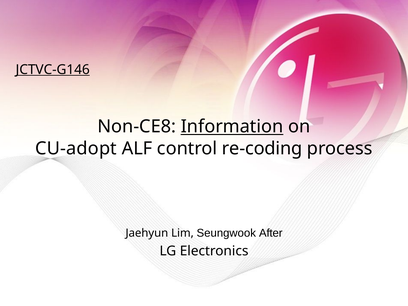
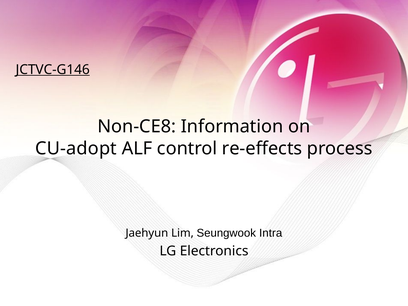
Information underline: present -> none (232, 127)
re-coding: re-coding -> re-effects (262, 148)
After: After -> Intra (271, 233)
